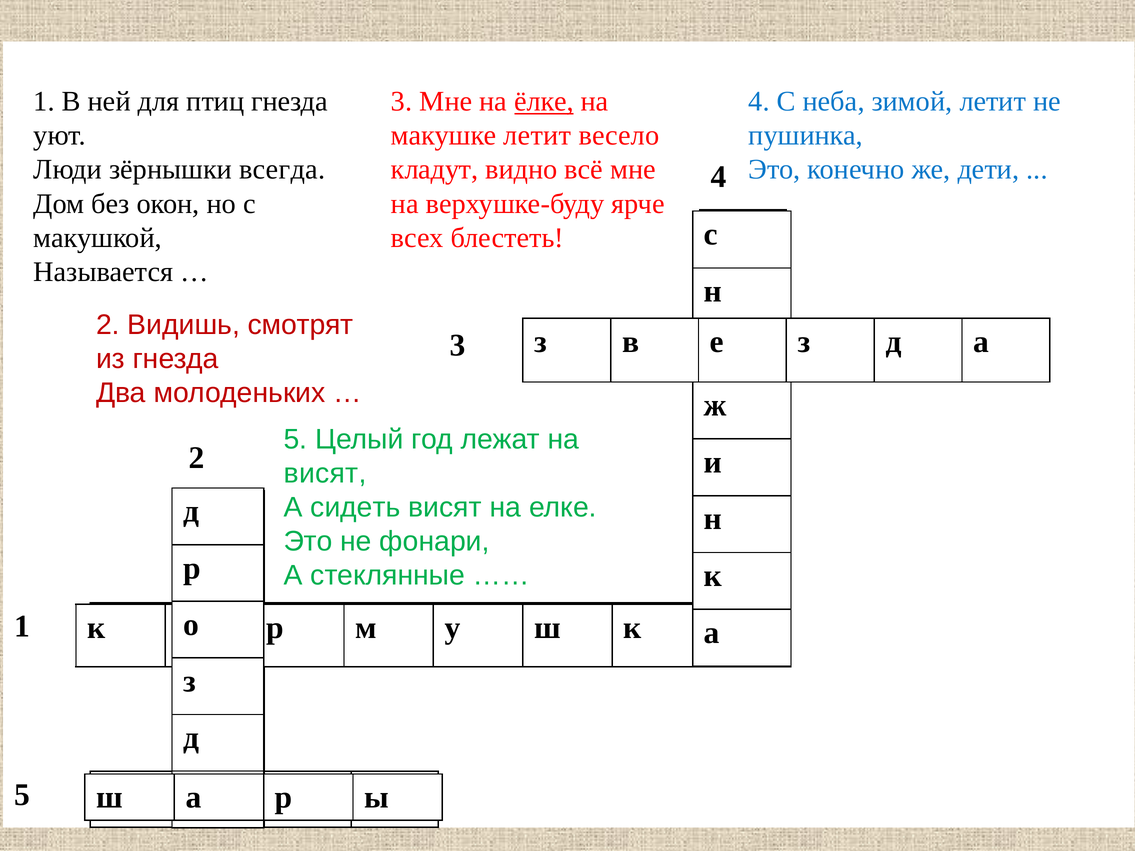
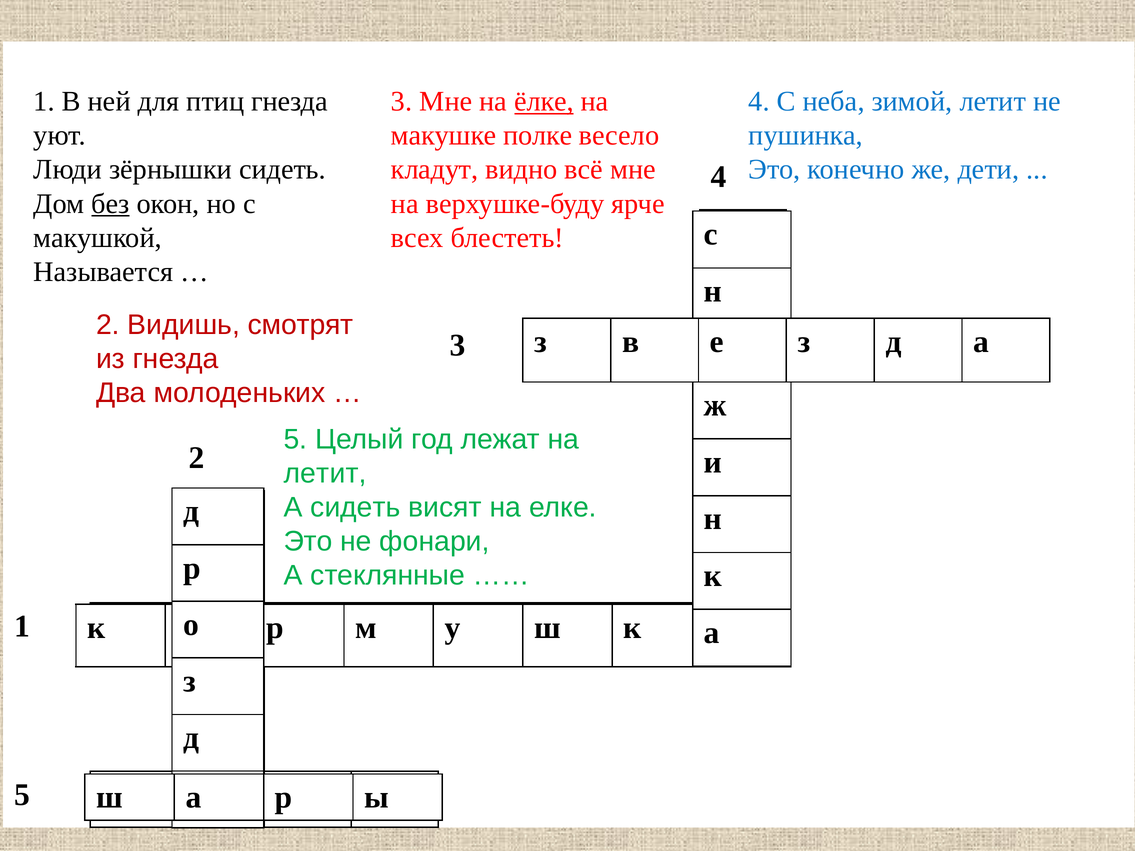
макушке летит: летит -> полке (538, 136)
зёрнышки всегда: всегда -> сидеть (282, 170)
без underline: none -> present (110, 204)
висят: висят -> летит (325, 473)
